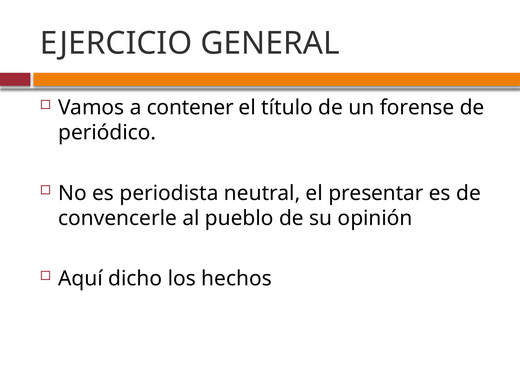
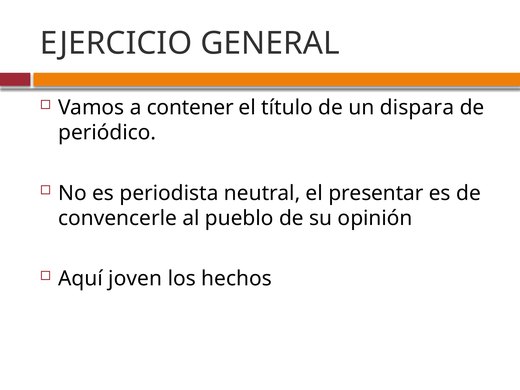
forense: forense -> dispara (417, 108)
dicho: dicho -> joven (135, 279)
